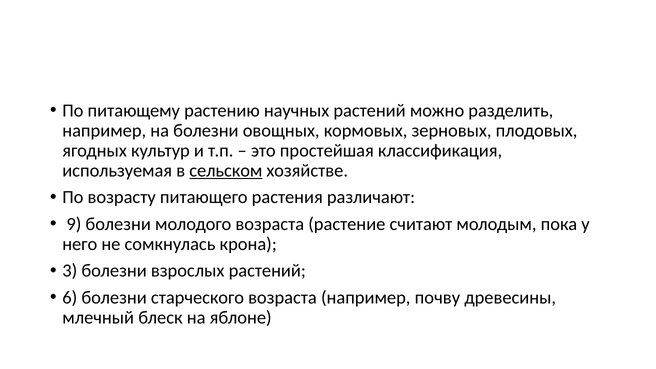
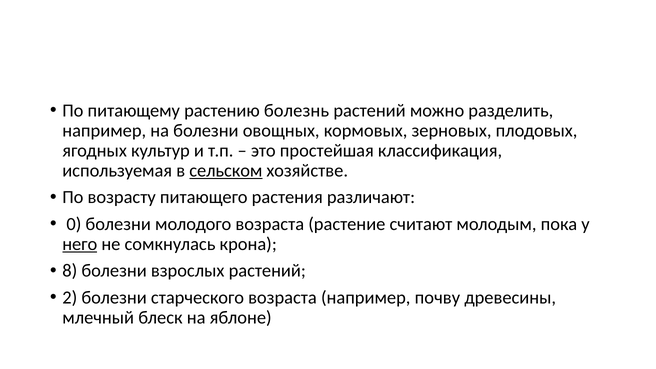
научных: научных -> болезнь (296, 111)
9: 9 -> 0 (74, 224)
него underline: none -> present (80, 244)
3: 3 -> 8 (70, 271)
6: 6 -> 2 (70, 298)
